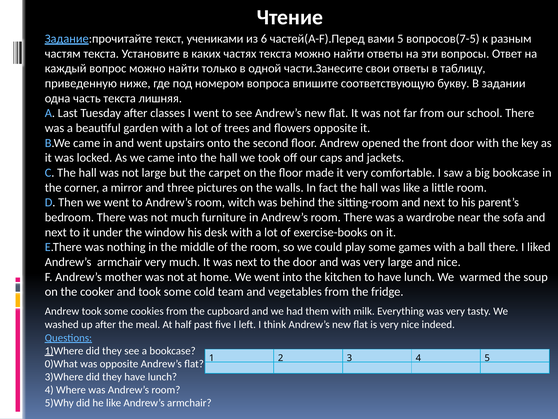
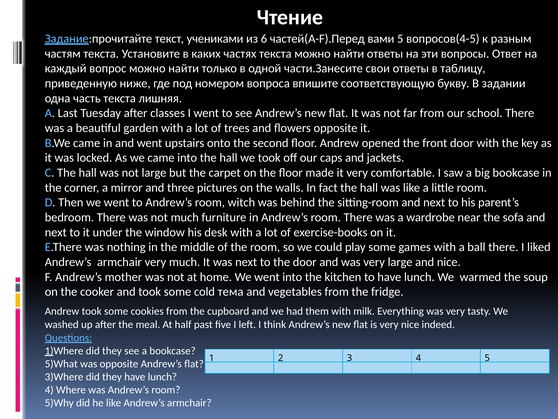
вопросов(7-5: вопросов(7-5 -> вопросов(4-5 (443, 39)
team: team -> тема (231, 291)
0)What: 0)What -> 5)What (61, 363)
